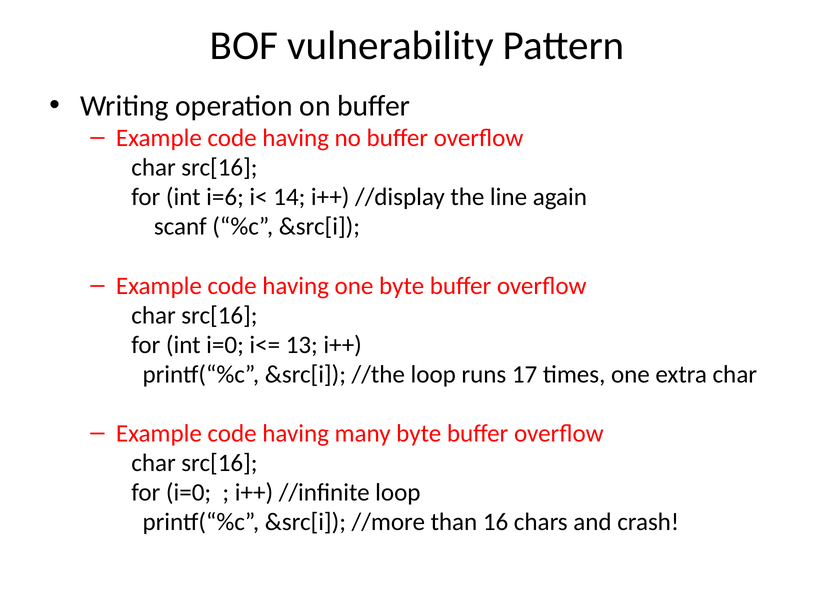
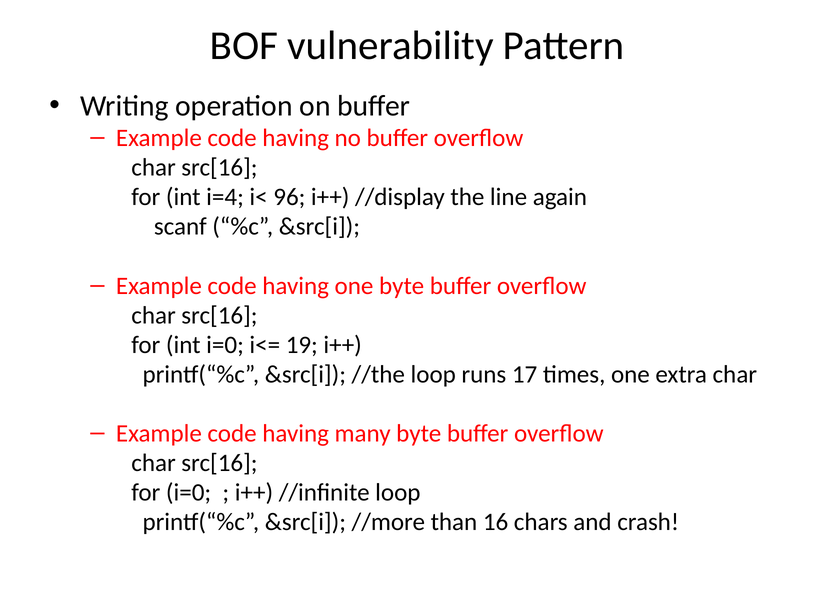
i=6: i=6 -> i=4 (225, 197)
14: 14 -> 96 (289, 197)
13: 13 -> 19 (302, 345)
